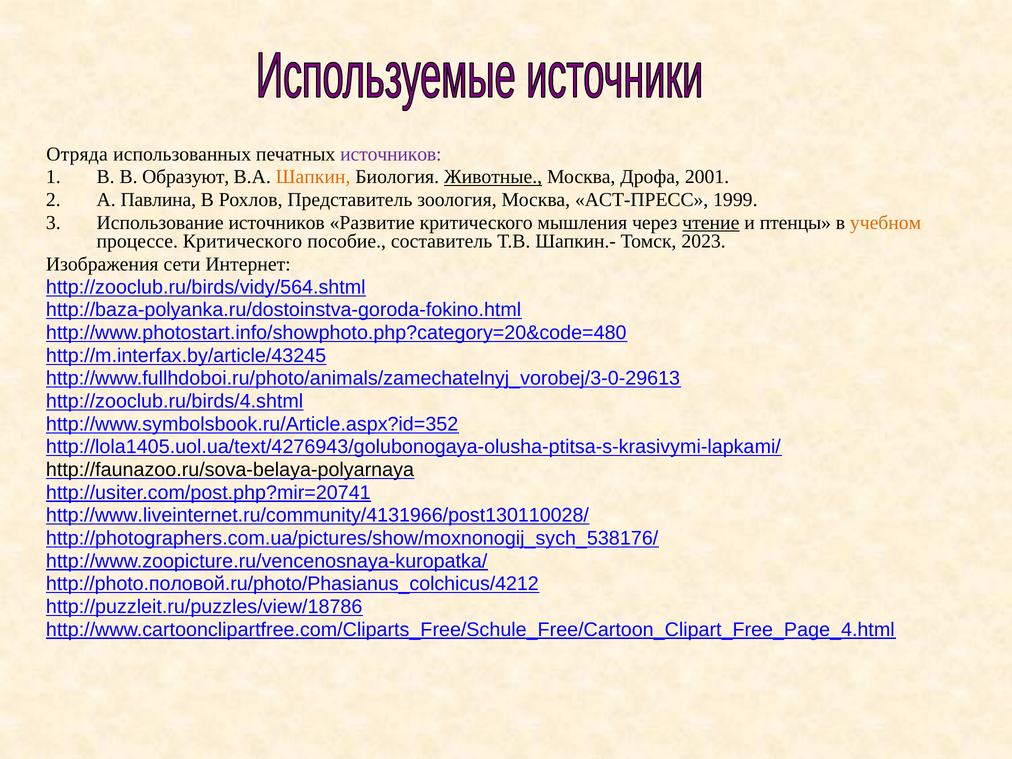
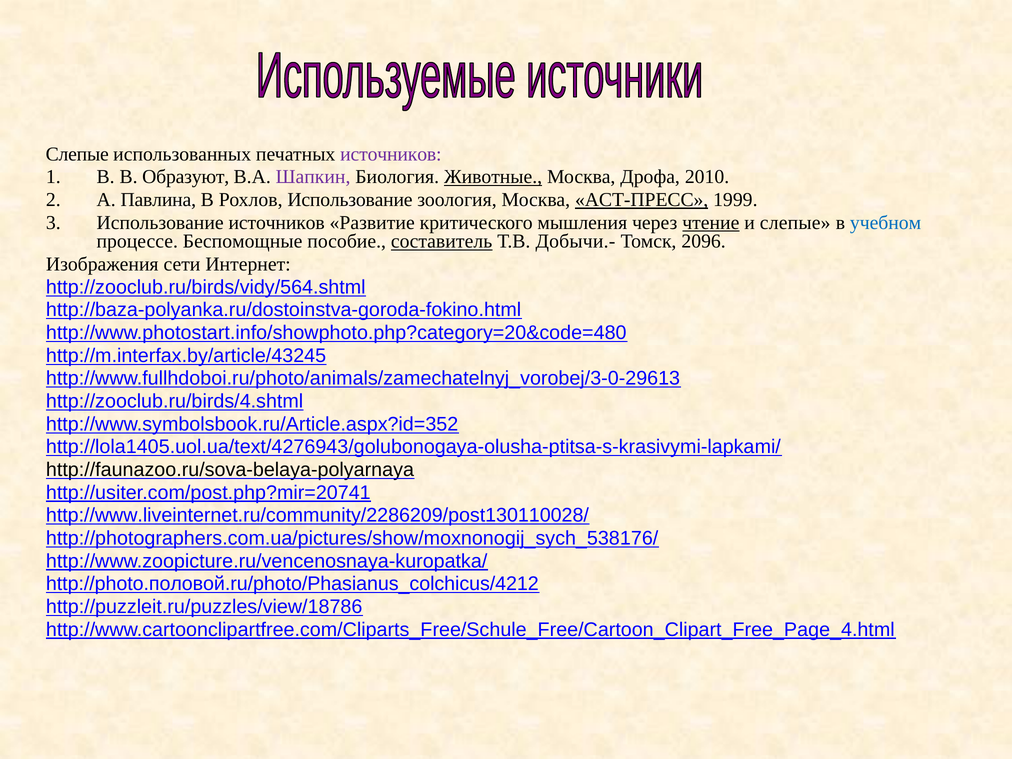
Отряда: Отряда -> Слепые (77, 154)
Шапкин colour: orange -> purple (313, 177)
2001: 2001 -> 2010 (707, 177)
Рохлов Представитель: Представитель -> Использование (350, 200)
АСТ-ПРЕСС underline: none -> present (642, 200)
и птенцы: птенцы -> слепые (795, 223)
учебном colour: orange -> blue (886, 223)
процессе Критического: Критического -> Беспомощные (243, 241)
составитель underline: none -> present (442, 241)
Шапкин.-: Шапкин.- -> Добычи.- (575, 241)
2023: 2023 -> 2096 (704, 241)
http://www.liveinternet.ru/community/4131966/post130110028/: http://www.liveinternet.ru/community/4131966/post130110028/ -> http://www.liveinternet.ru/community/2286209/post130110028/ (317, 515)
